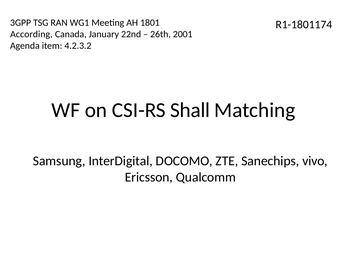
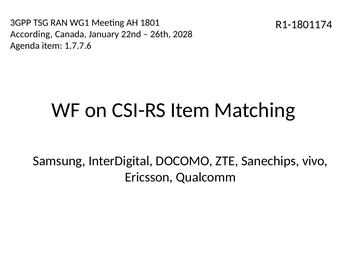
2001: 2001 -> 2028 (183, 34)
4.2.3.2: 4.2.3.2 -> 1.7.7.6 (78, 46)
CSI-RS Shall: Shall -> Item (190, 110)
